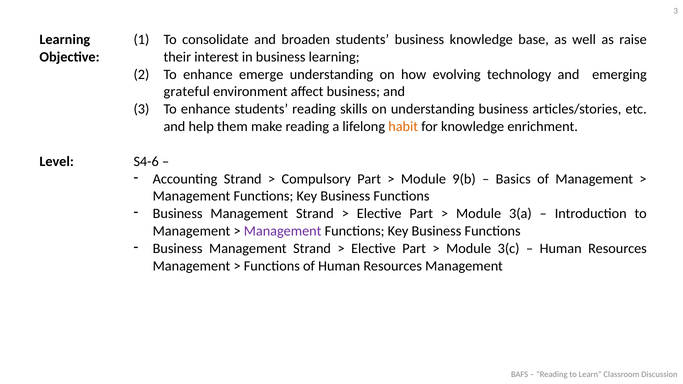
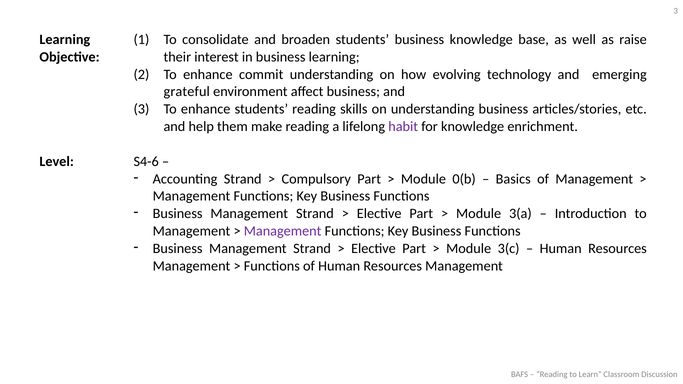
emerge: emerge -> commit (261, 74)
habit colour: orange -> purple (403, 127)
9(b: 9(b -> 0(b (464, 179)
